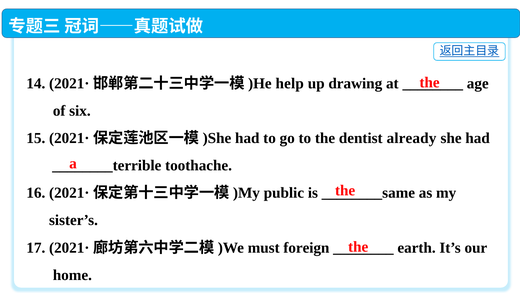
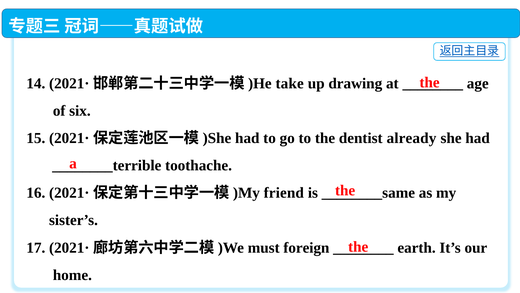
help: help -> take (290, 83)
public: public -> friend (284, 193)
